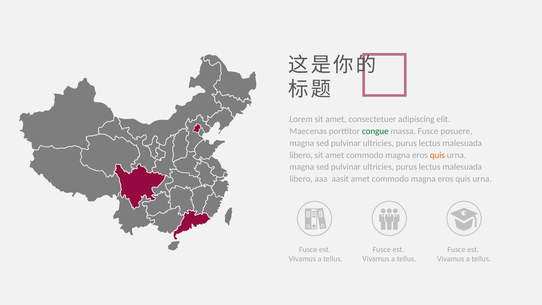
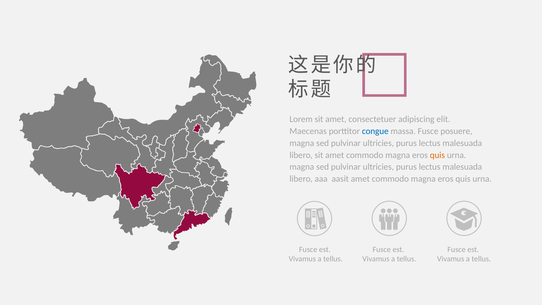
congue colour: green -> blue (375, 131)
